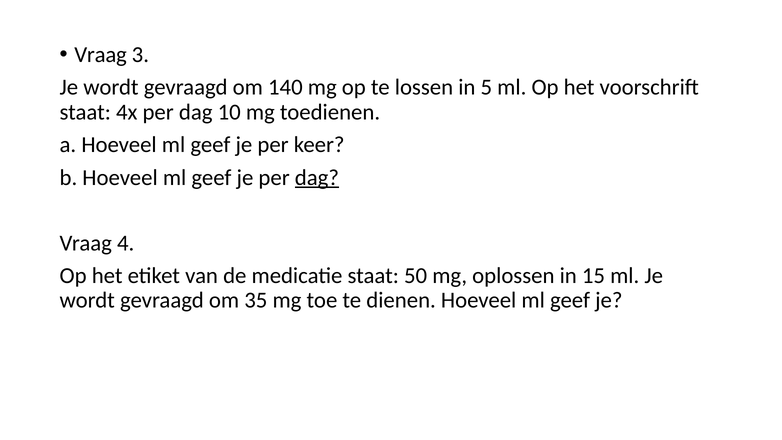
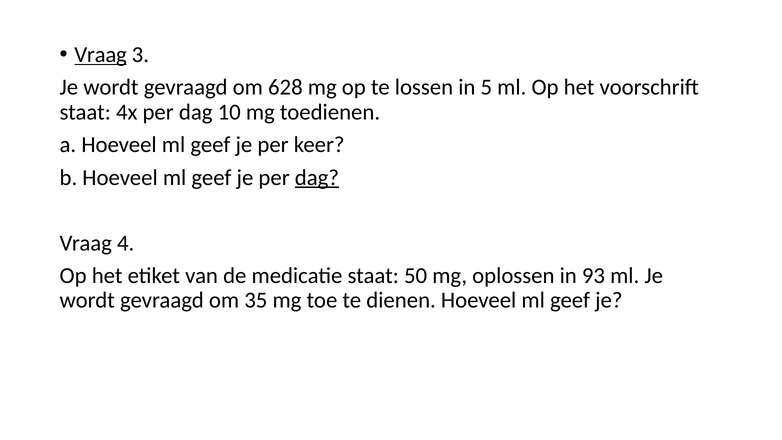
Vraag underline: none -> present (101, 55)
140: 140 -> 628 (285, 87)
15: 15 -> 93 (593, 276)
